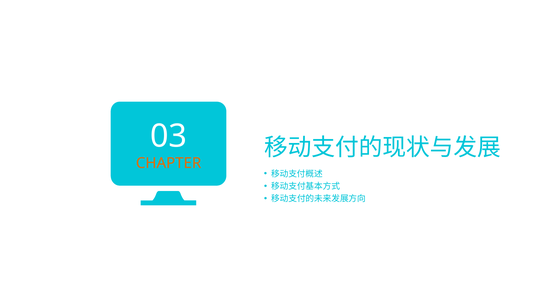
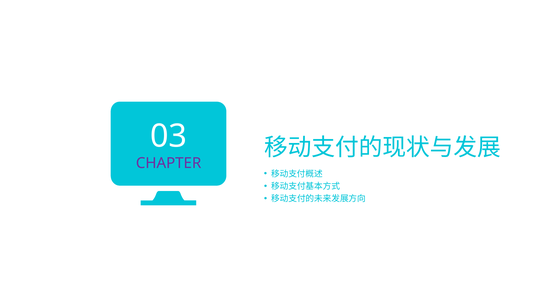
CHAPTER colour: orange -> purple (169, 163)
